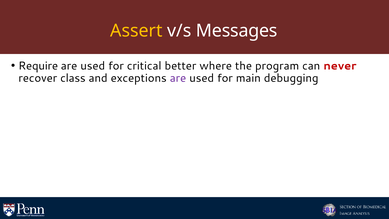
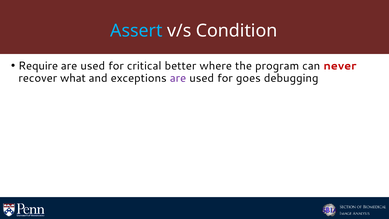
Assert colour: yellow -> light blue (136, 31)
Messages: Messages -> Condition (237, 31)
class: class -> what (73, 78)
main: main -> goes (248, 78)
